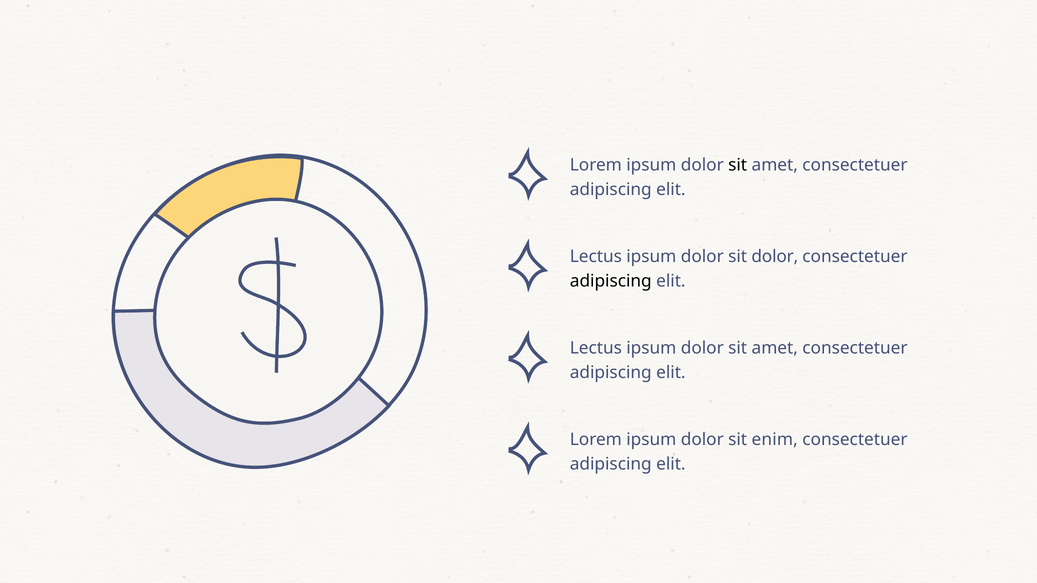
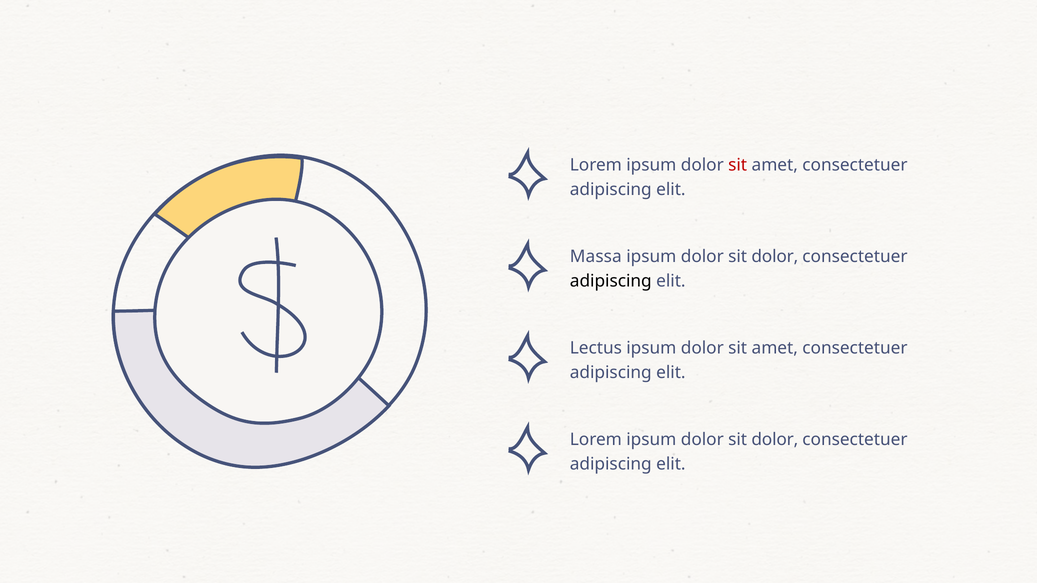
sit colour: black -> red (738, 165)
Lectus: Lectus -> Massa (596, 256)
enim: enim -> dolor (775, 440)
